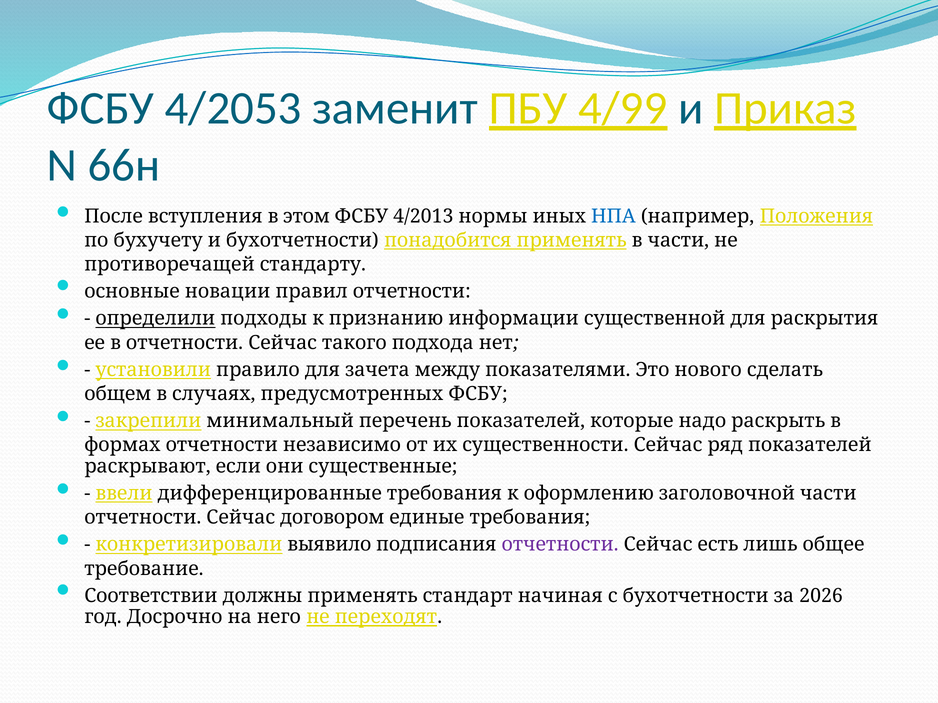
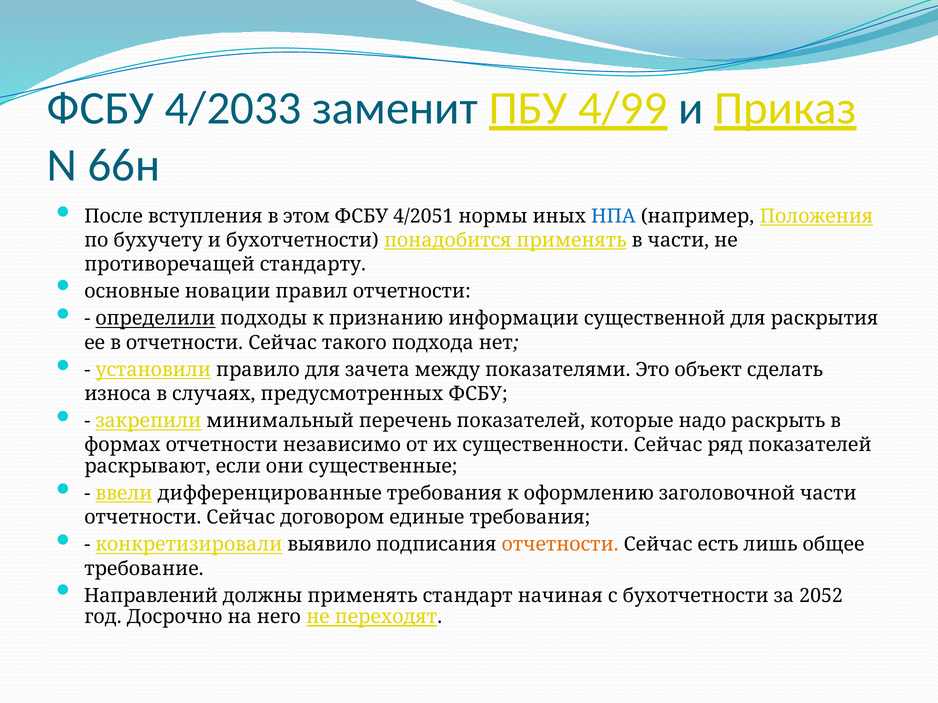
4/2053: 4/2053 -> 4/2033 (233, 108)
4/2013: 4/2013 -> 4/2051 (423, 216)
нового: нового -> объект (708, 370)
общем: общем -> износа (118, 394)
отчетности colour: purple -> orange (560, 545)
Соответствии: Соответствии -> Направлений (151, 596)
2026: 2026 -> 2052 (821, 596)
